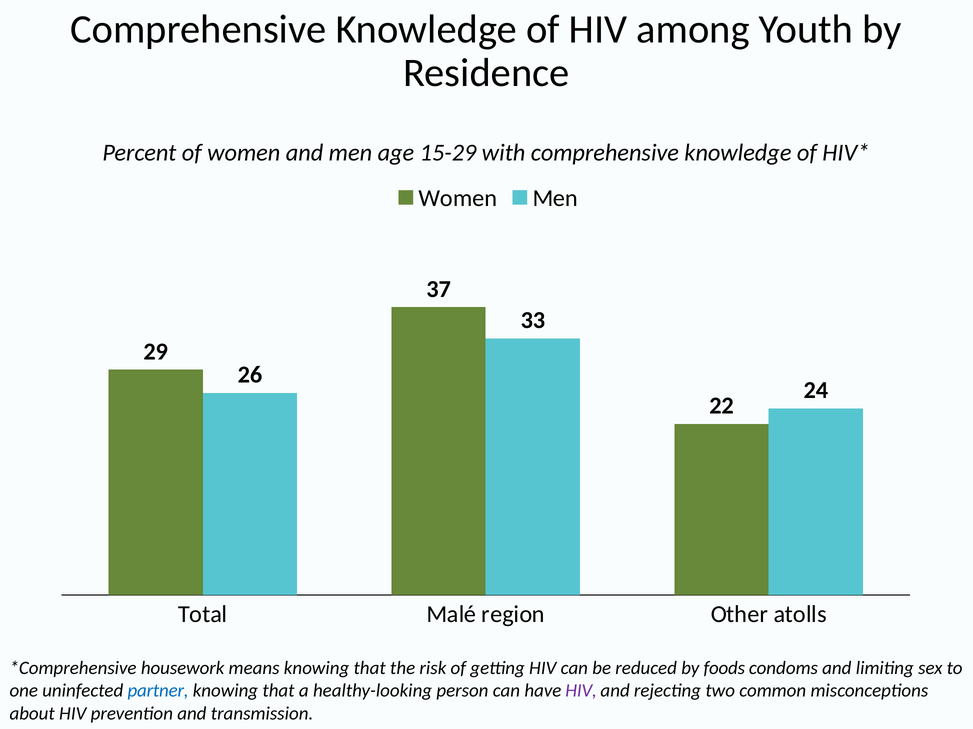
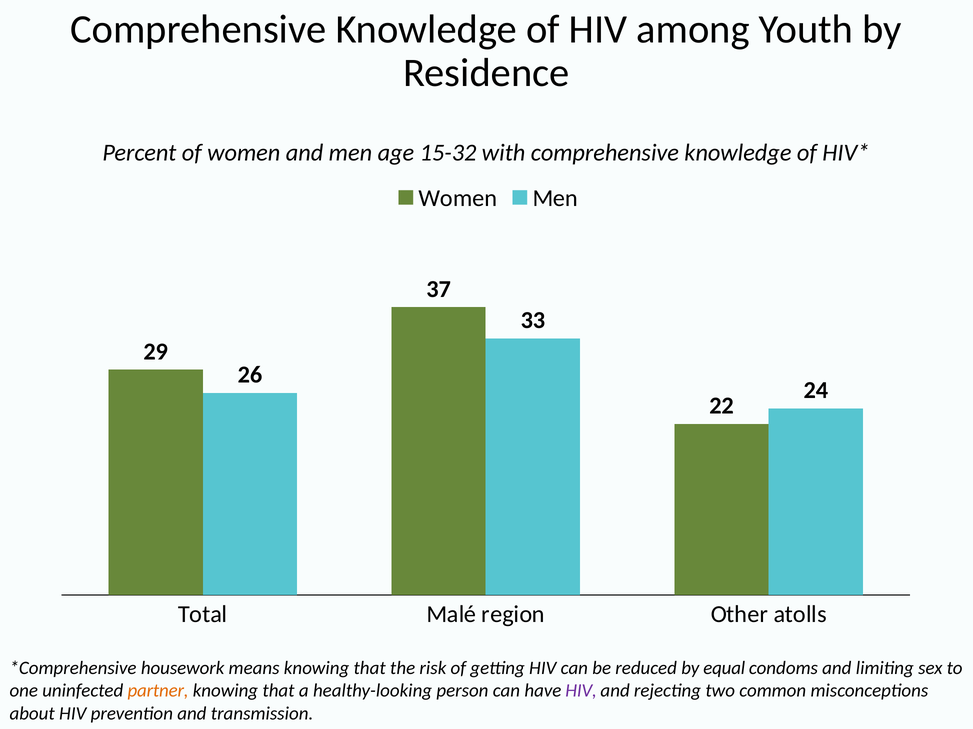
15-29: 15-29 -> 15-32 (448, 153)
foods: foods -> equal (724, 669)
partner colour: blue -> orange (158, 691)
